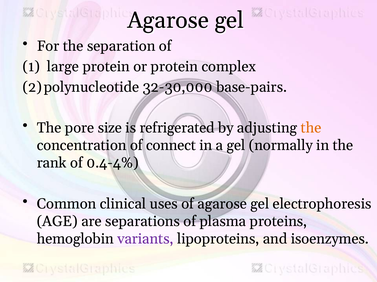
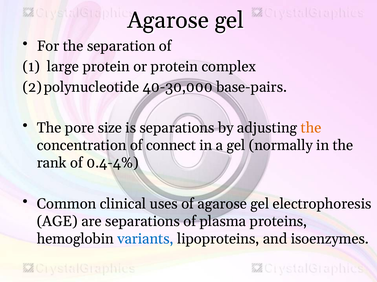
32-30,000: 32-30,000 -> 40-30,000 (178, 87)
is refrigerated: refrigerated -> separations (177, 128)
variants colour: purple -> blue (145, 239)
